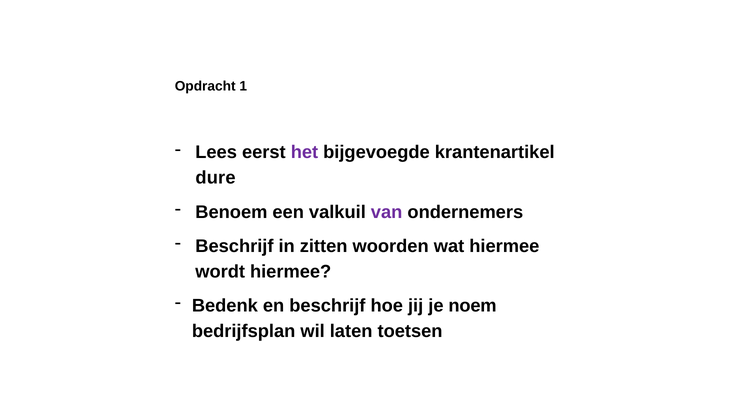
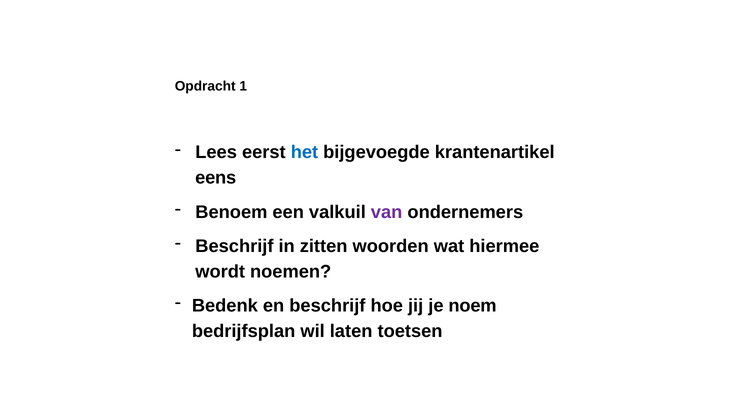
het colour: purple -> blue (304, 153)
dure: dure -> eens (216, 178)
wordt hiermee: hiermee -> noemen (291, 272)
